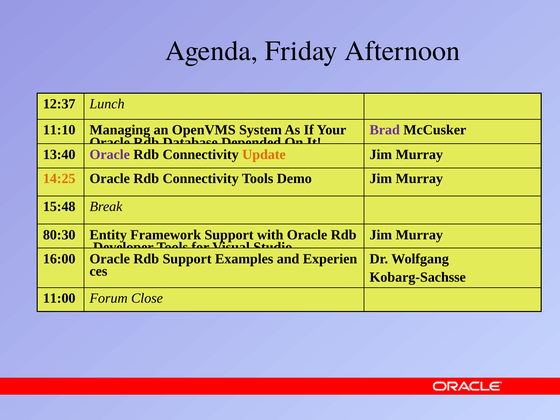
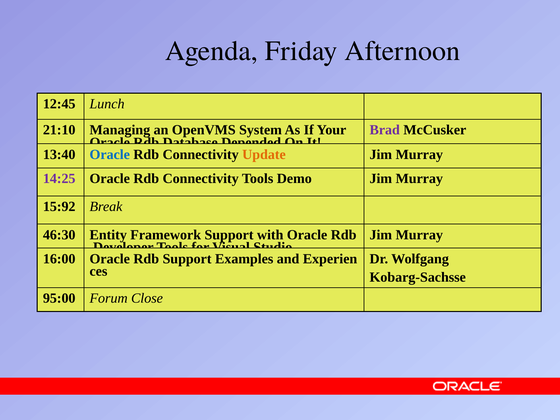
12:37: 12:37 -> 12:45 (59, 104)
11:10: 11:10 -> 21:10 (59, 130)
Oracle colour: purple -> blue (110, 154)
14:25 colour: orange -> purple (59, 179)
15:48: 15:48 -> 15:92 (59, 207)
80:30: 80:30 -> 46:30 (59, 235)
11:00: 11:00 -> 95:00 (59, 298)
